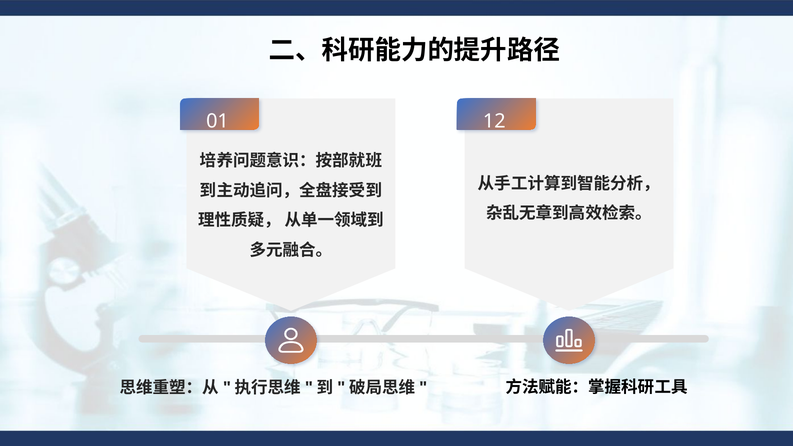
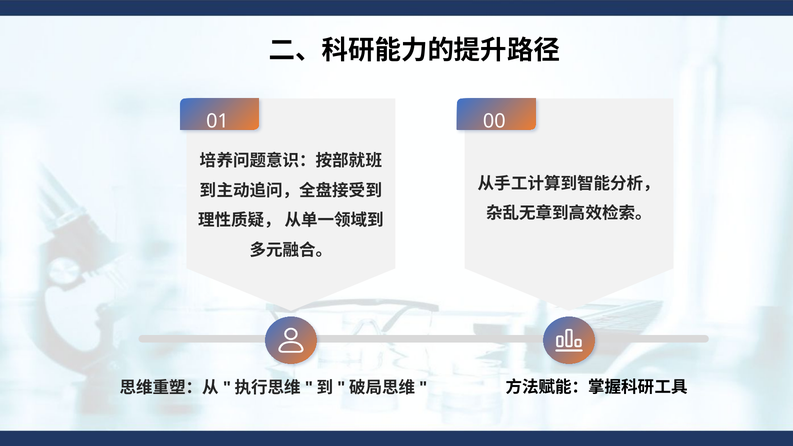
12: 12 -> 00 (494, 121)
